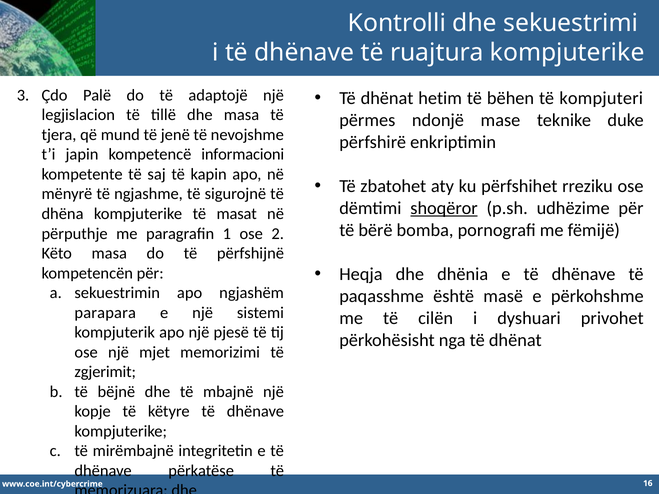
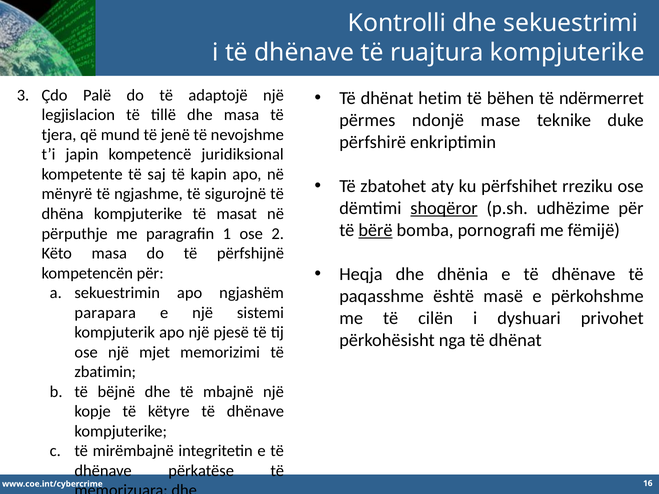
kompjuteri: kompjuteri -> ndërmerret (601, 98)
informacioni: informacioni -> juridiksional (243, 155)
bërë underline: none -> present (375, 230)
zgjerimit: zgjerimit -> zbatimin (105, 372)
